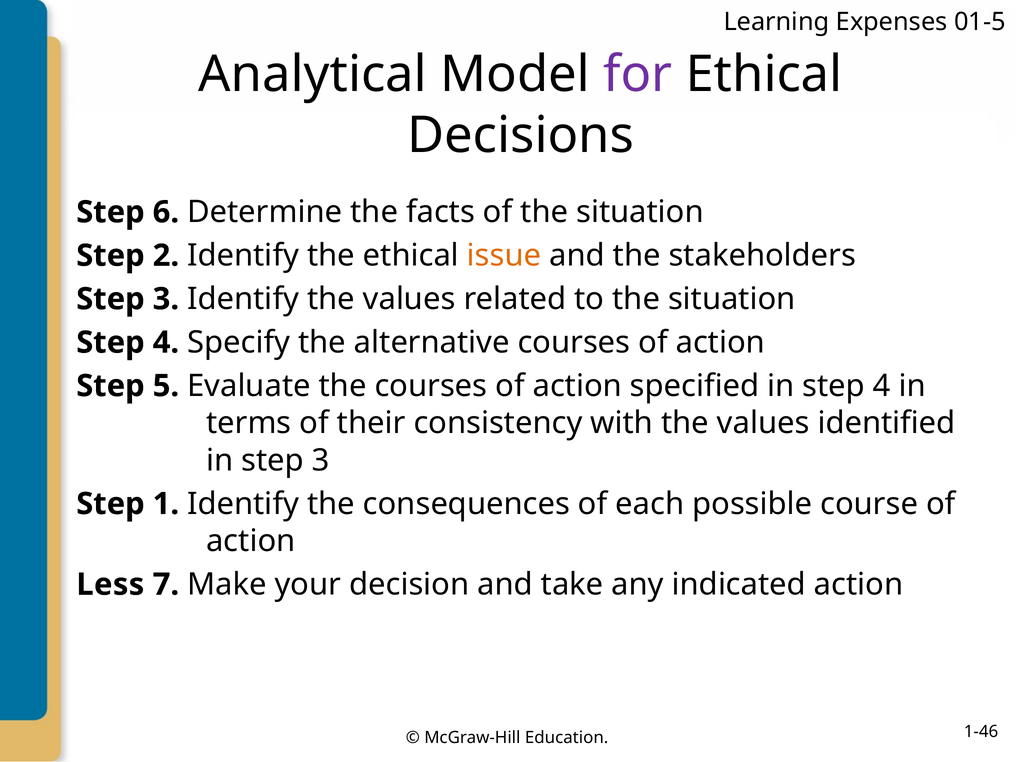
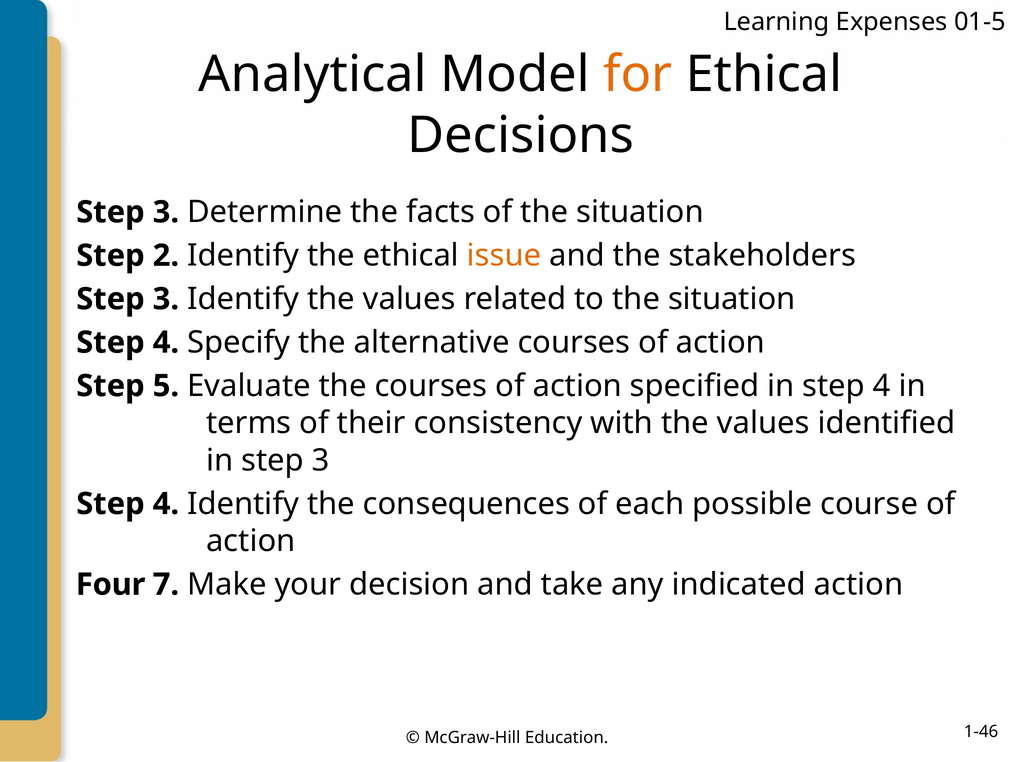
for colour: purple -> orange (638, 75)
6: 6 -> 3 (166, 212)
1: 1 -> 4 (166, 504)
Less: Less -> Four (111, 585)
